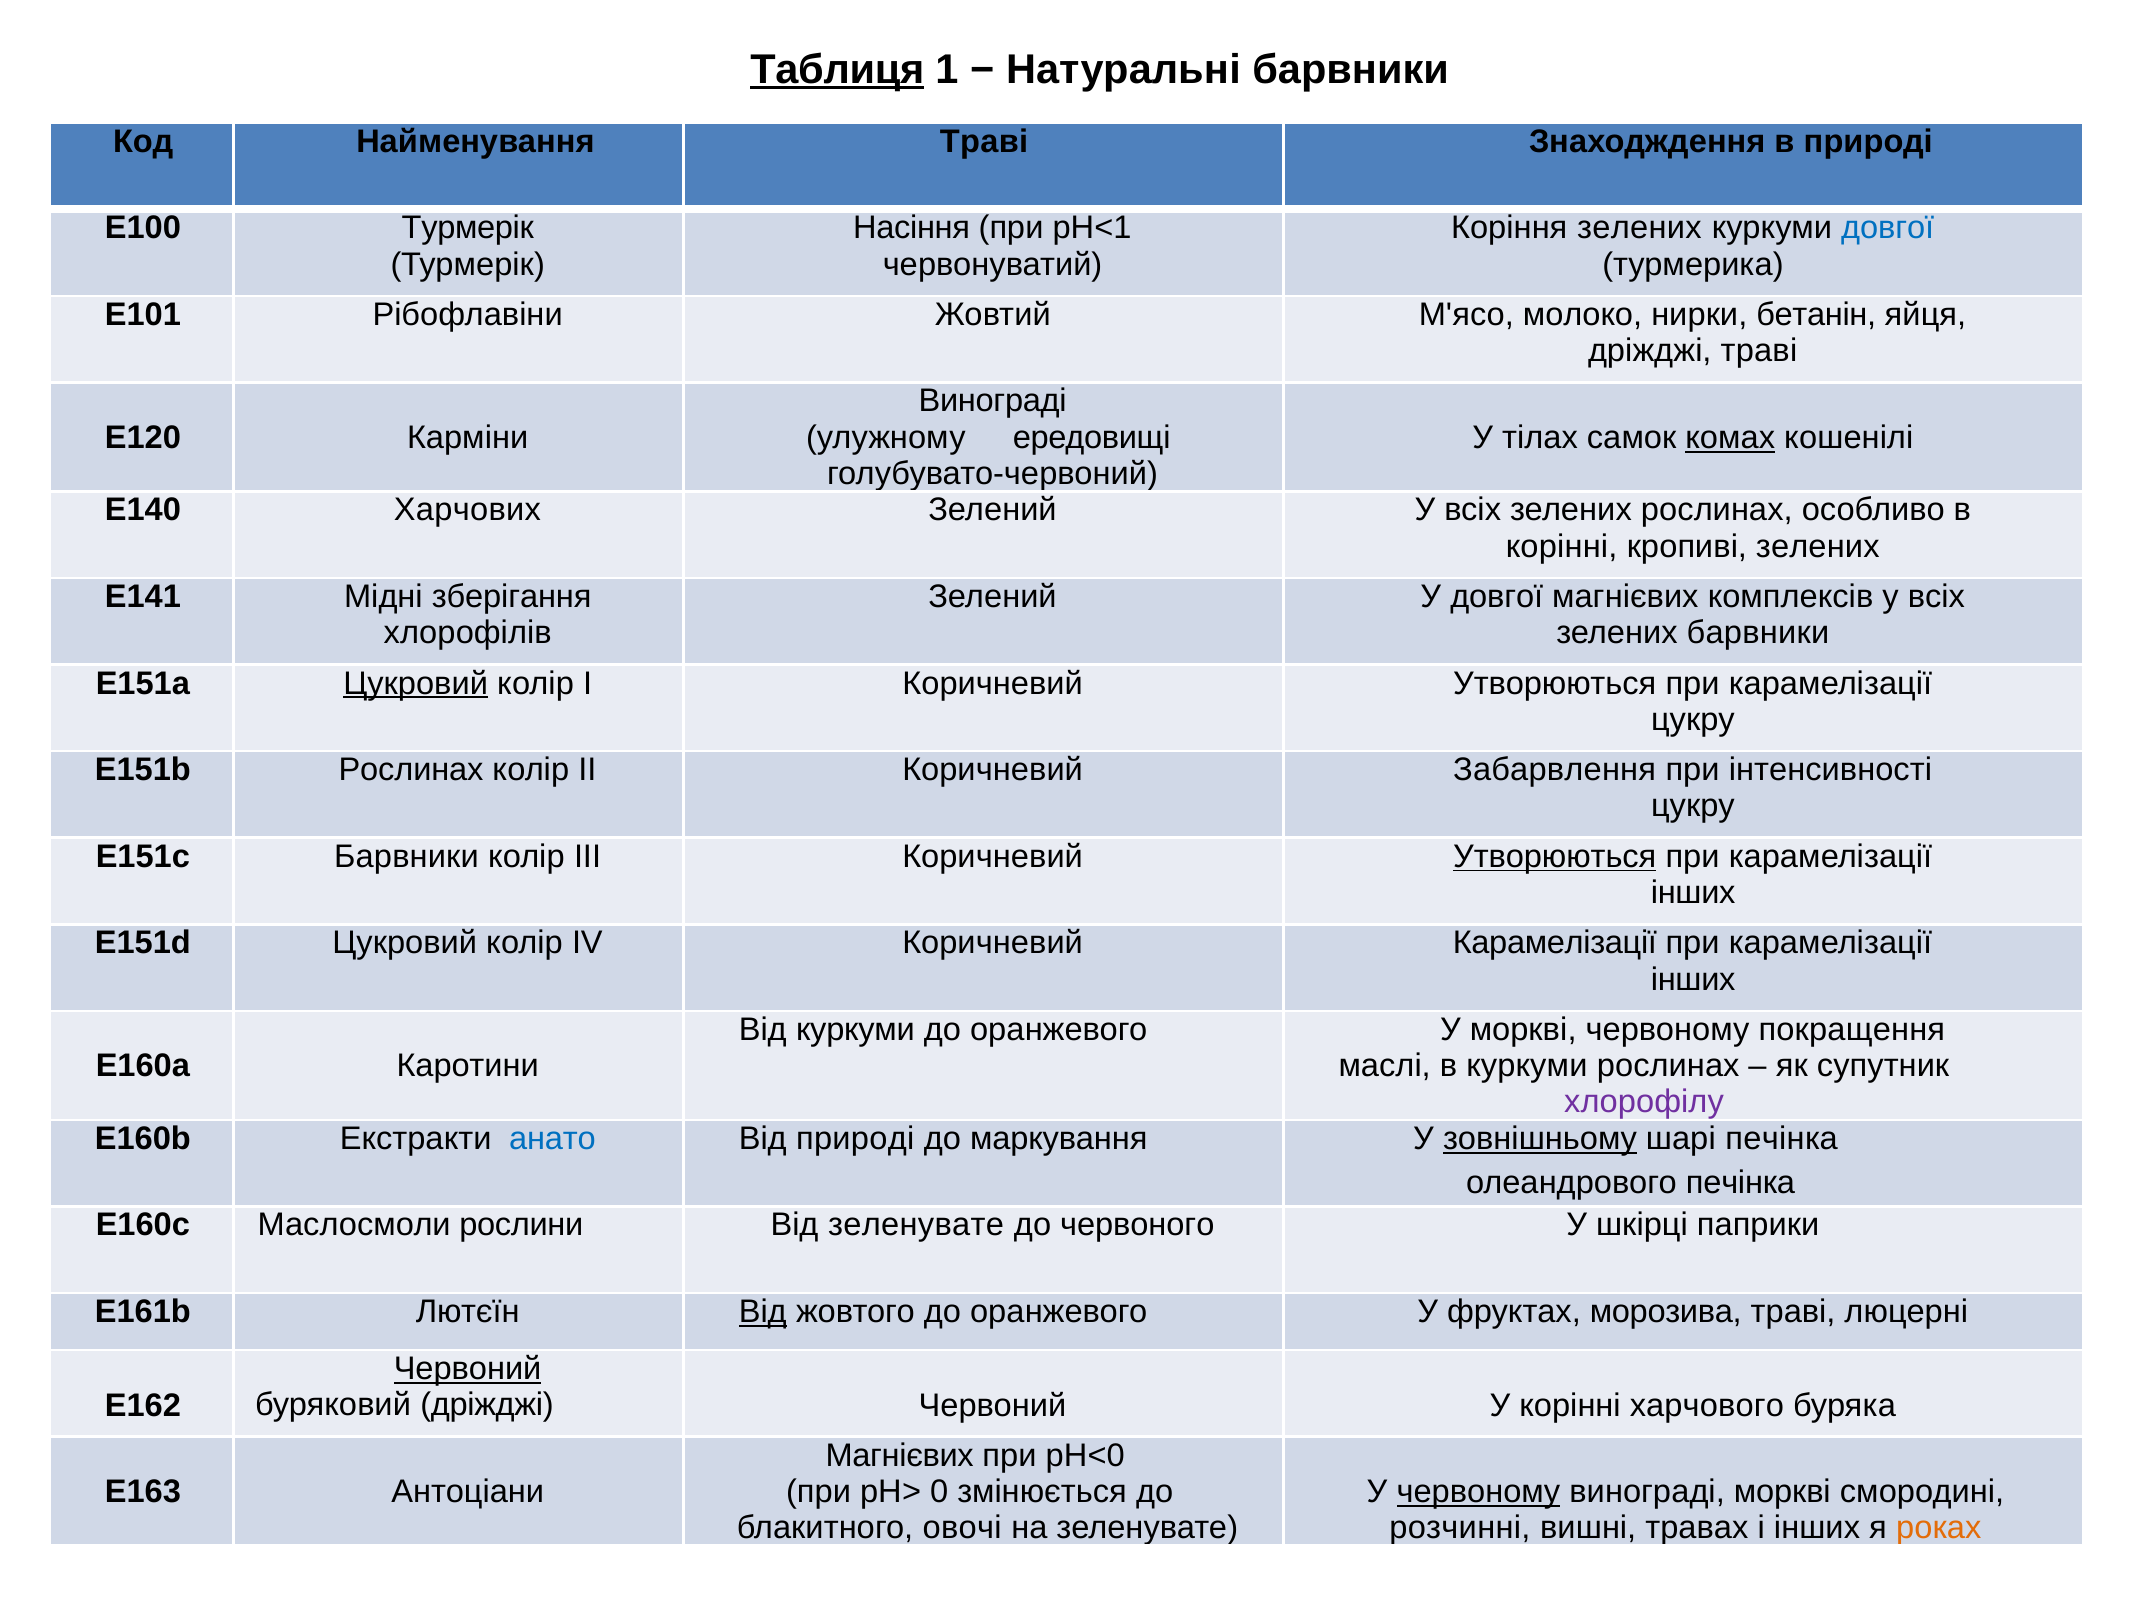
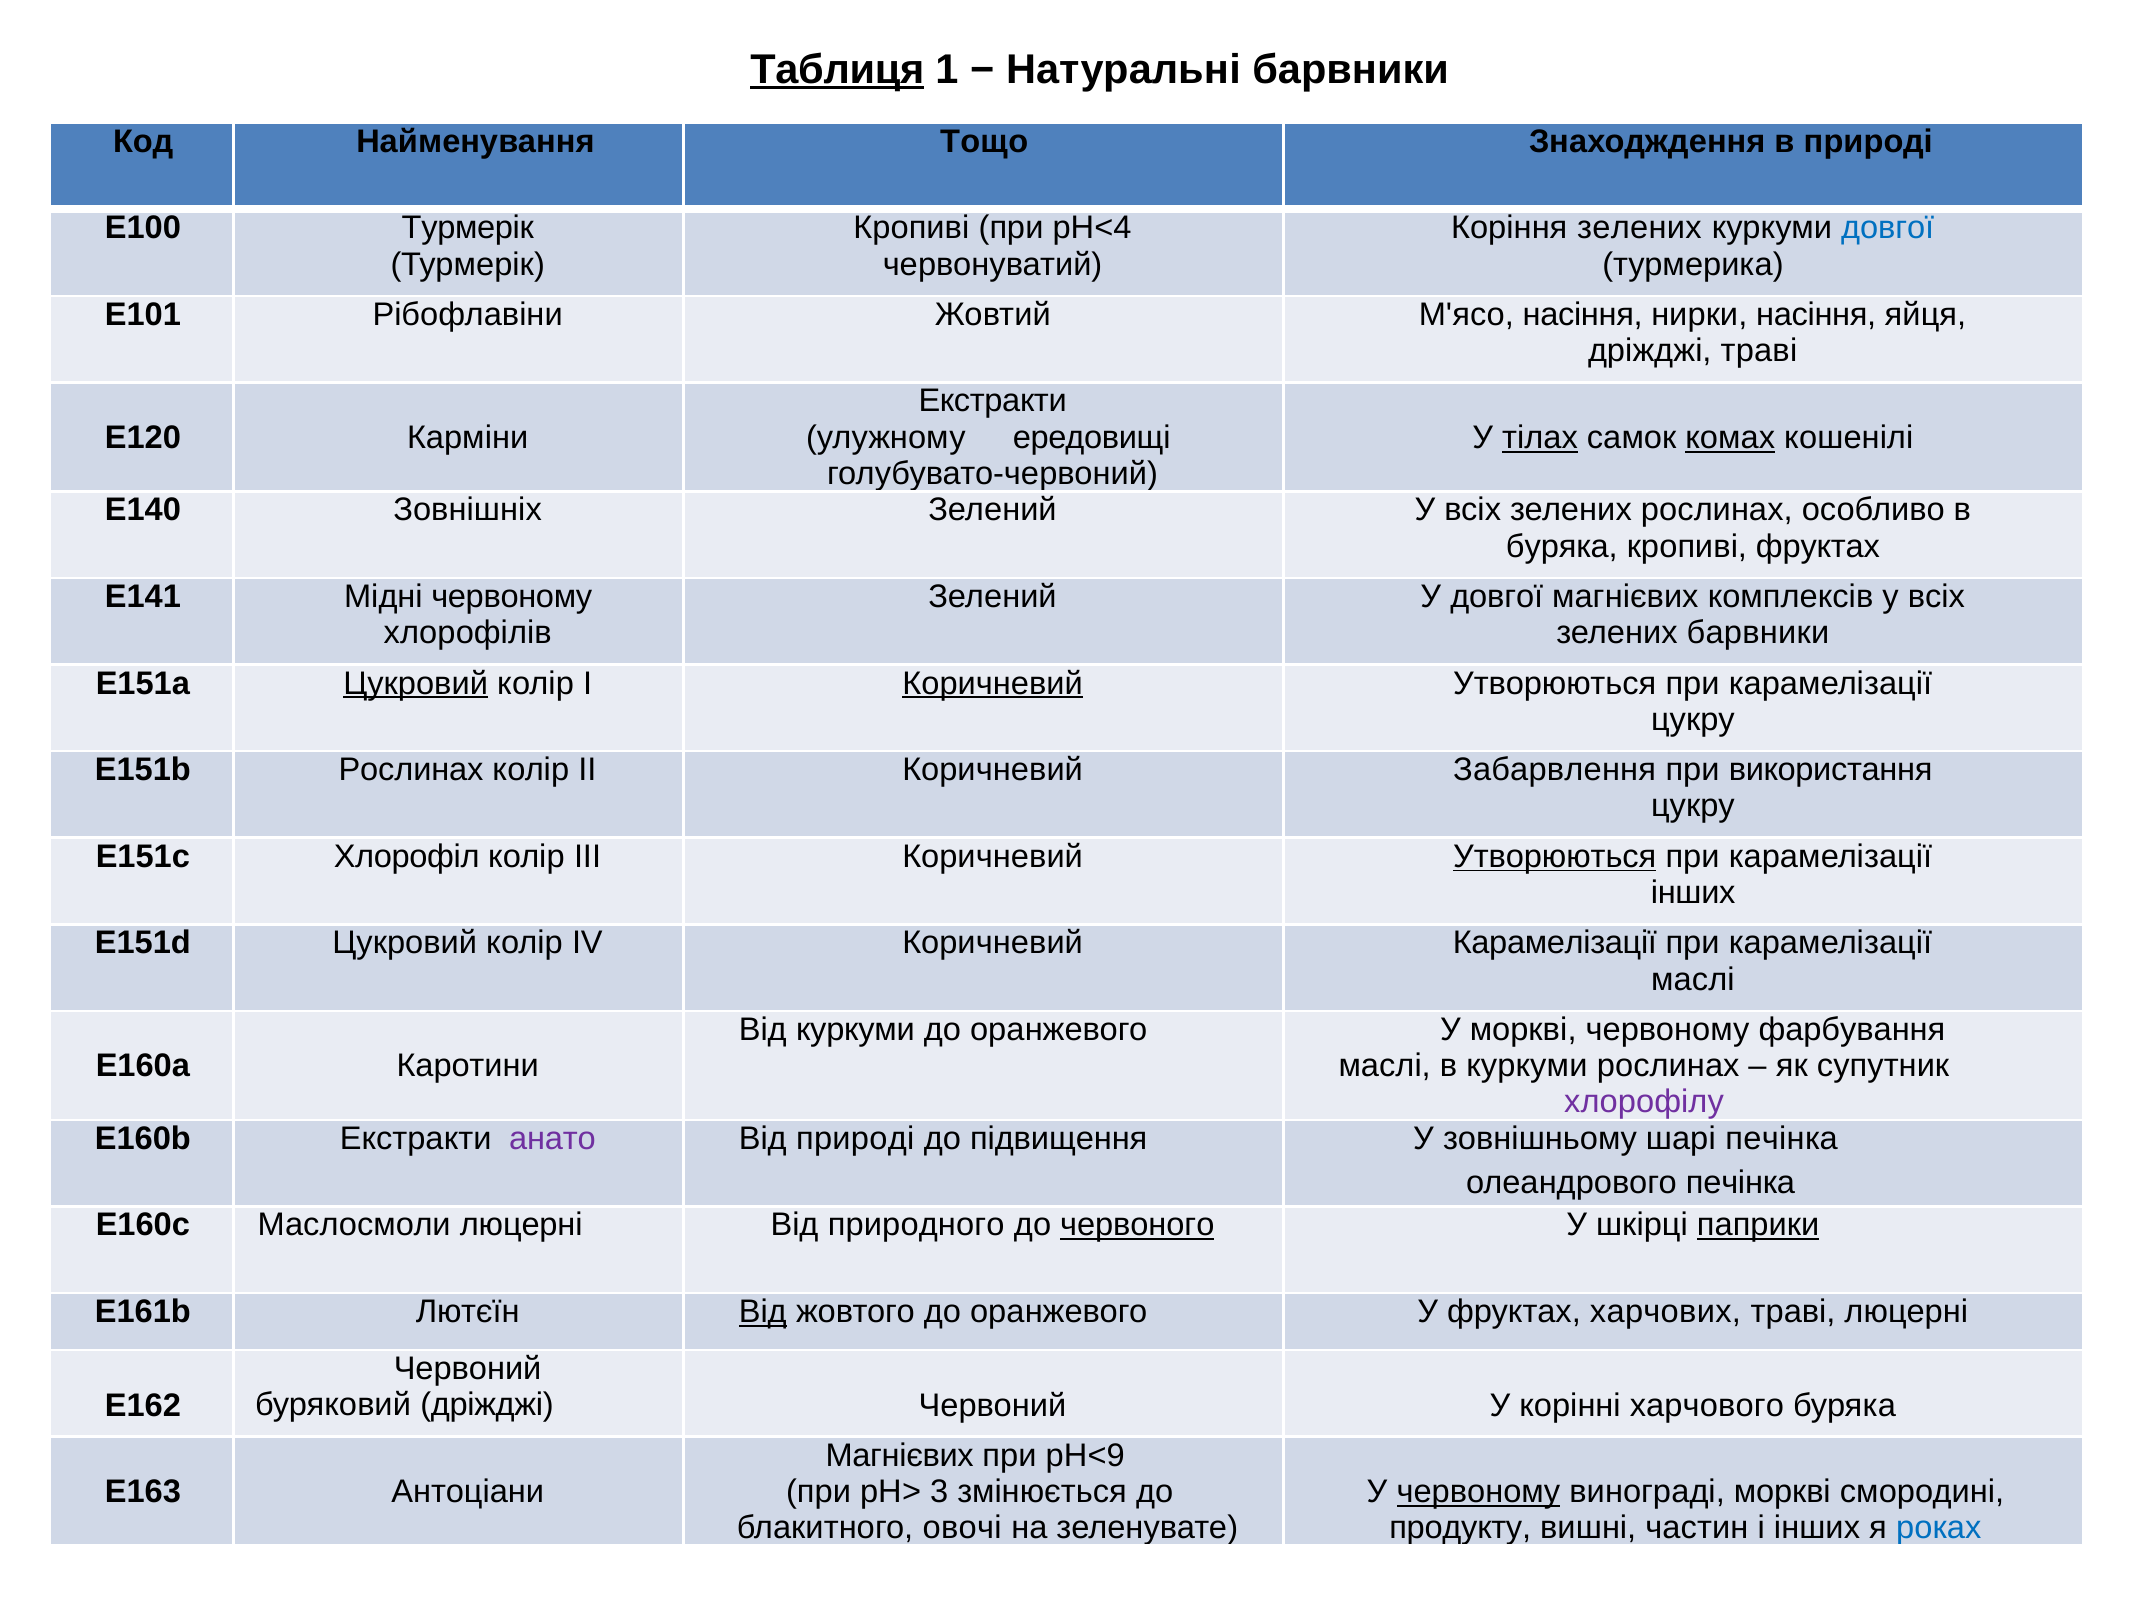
Найменування Траві: Траві -> Тощо (984, 141)
Насіння: Насіння -> Кропиві (911, 228)
рН<1: рН<1 -> рН<4 (1092, 228)
М'ясо молоко: молоко -> насіння (1583, 315)
нирки бетанін: бетанін -> насіння (1816, 315)
Винограді: Винограді -> Екстракти (993, 401)
тілах underline: none -> present (1540, 437)
Харчових: Харчових -> Зовнішніх (468, 510)
корінні: корінні -> буряка (1562, 546)
кропиві зелених: зелених -> фруктах (1818, 546)
Мідні зберігання: зберігання -> червоному (512, 597)
Коричневий underline: none -> present (993, 683)
інтенсивності: інтенсивності -> використання (1831, 770)
E151c Барвники: Барвники -> Хлорофіл (407, 856)
інших: інших -> маслі (1693, 979)
покращення: покращення -> фарбування (1852, 1029)
анато colour: blue -> purple (553, 1138)
маркування: маркування -> підвищення (1059, 1138)
зовнішньому underline: present -> none (1540, 1138)
Маслосмоли рослини: рослини -> люцерні (521, 1225)
Від зеленувате: зеленувате -> природного (916, 1225)
червоного underline: none -> present (1137, 1225)
паприки underline: none -> present (1758, 1225)
морозива: морозива -> харчових (1665, 1311)
Червоний underline: present -> none (468, 1368)
рН<0: рН<0 -> рН<9 (1085, 1455)
0: 0 -> 3 (939, 1491)
розчинні: розчинні -> продукту (1460, 1527)
травах: травах -> частин (1697, 1527)
роках colour: orange -> blue (1939, 1527)
